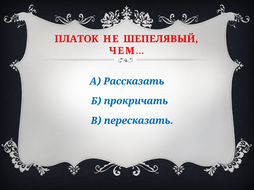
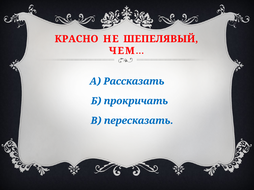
ПЛАТОК: ПЛАТОК -> КРАСНО (76, 39)
